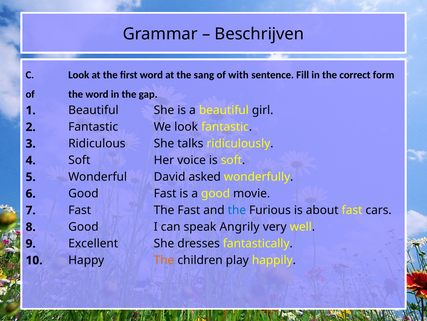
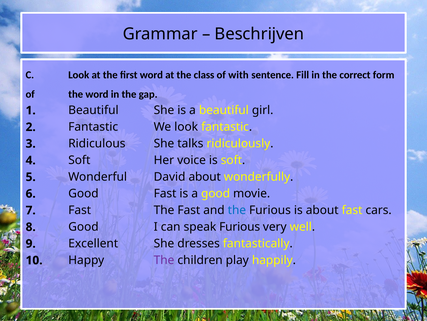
sang: sang -> class (204, 75)
David asked: asked -> about (205, 177)
speak Angrily: Angrily -> Furious (240, 227)
The colour: orange -> purple (164, 260)
